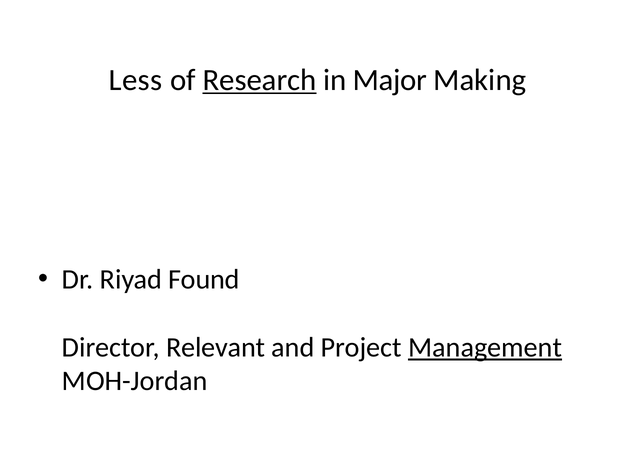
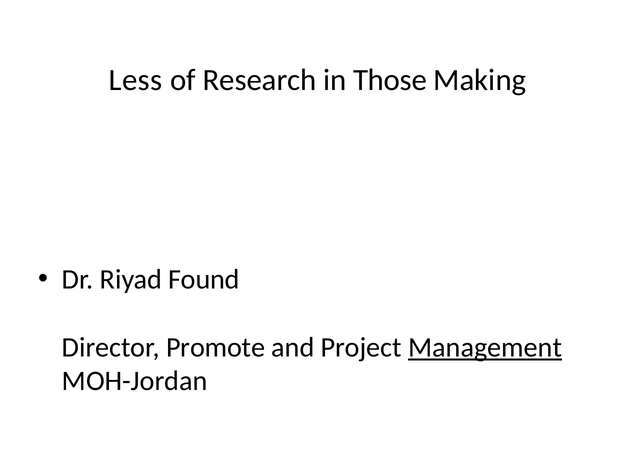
Research underline: present -> none (260, 80)
Major: Major -> Those (390, 80)
Relevant: Relevant -> Promote (216, 347)
